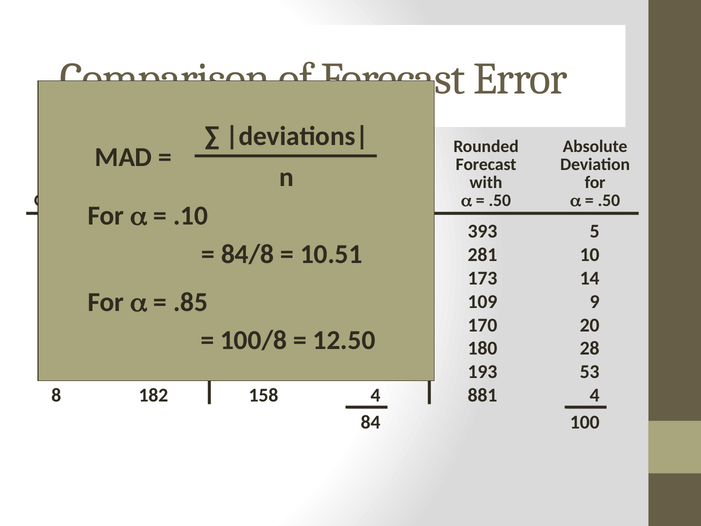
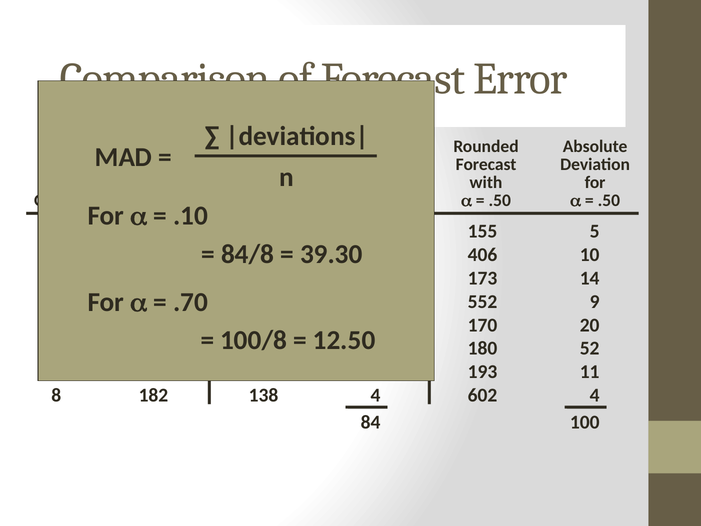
393: 393 -> 155 (483, 231)
10.51: 10.51 -> 39.30 (331, 254)
281: 281 -> 406 (483, 255)
.85: .85 -> .70 (190, 302)
109: 109 -> 552 (483, 302)
28: 28 -> 52 (590, 348)
53: 53 -> 11 (590, 372)
158: 158 -> 138 (263, 395)
881: 881 -> 602 (483, 395)
